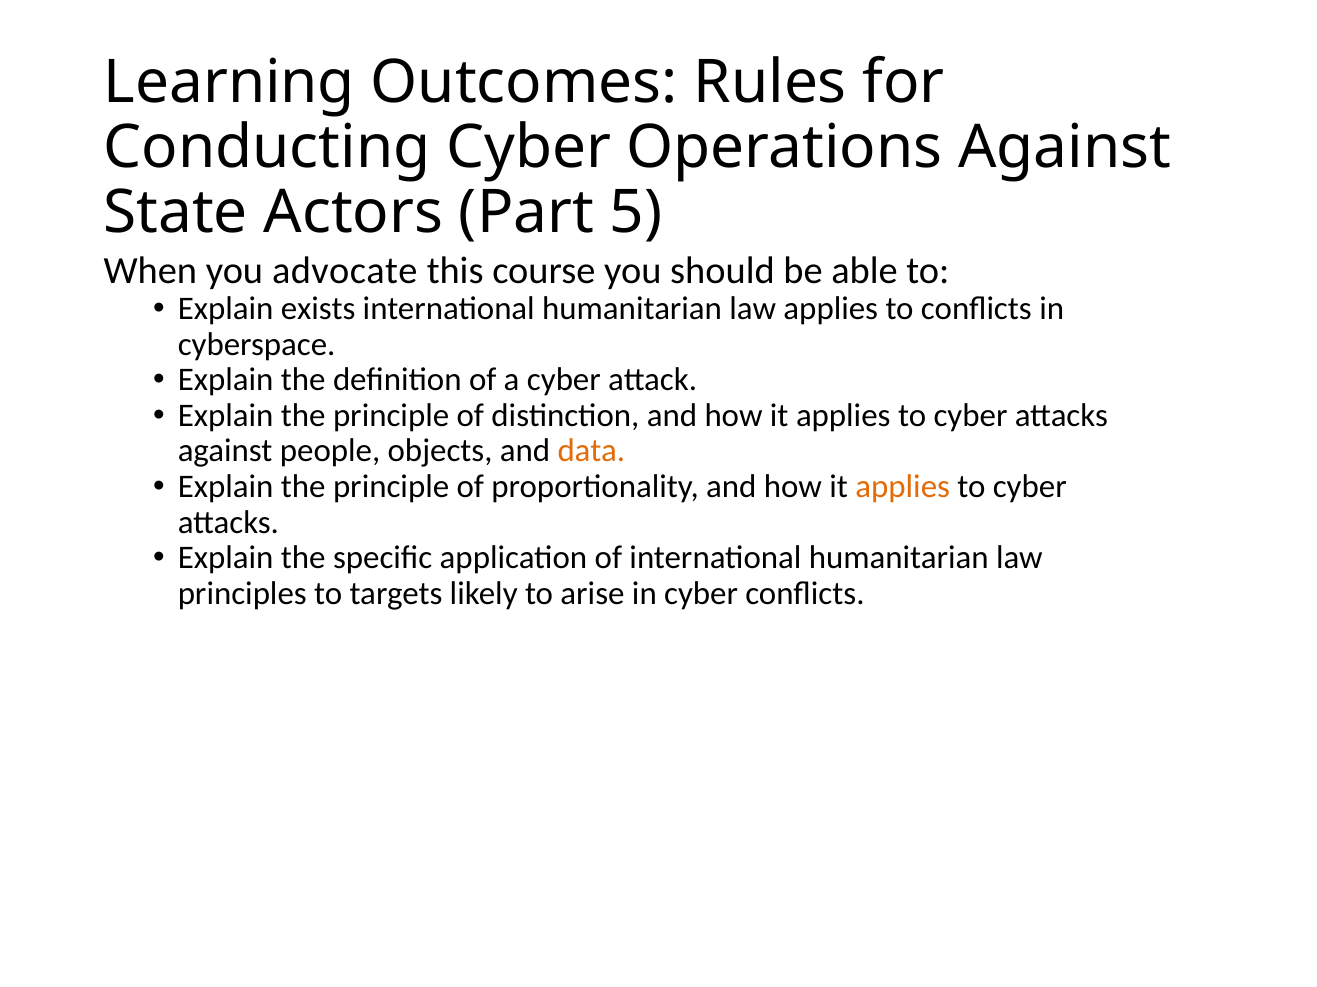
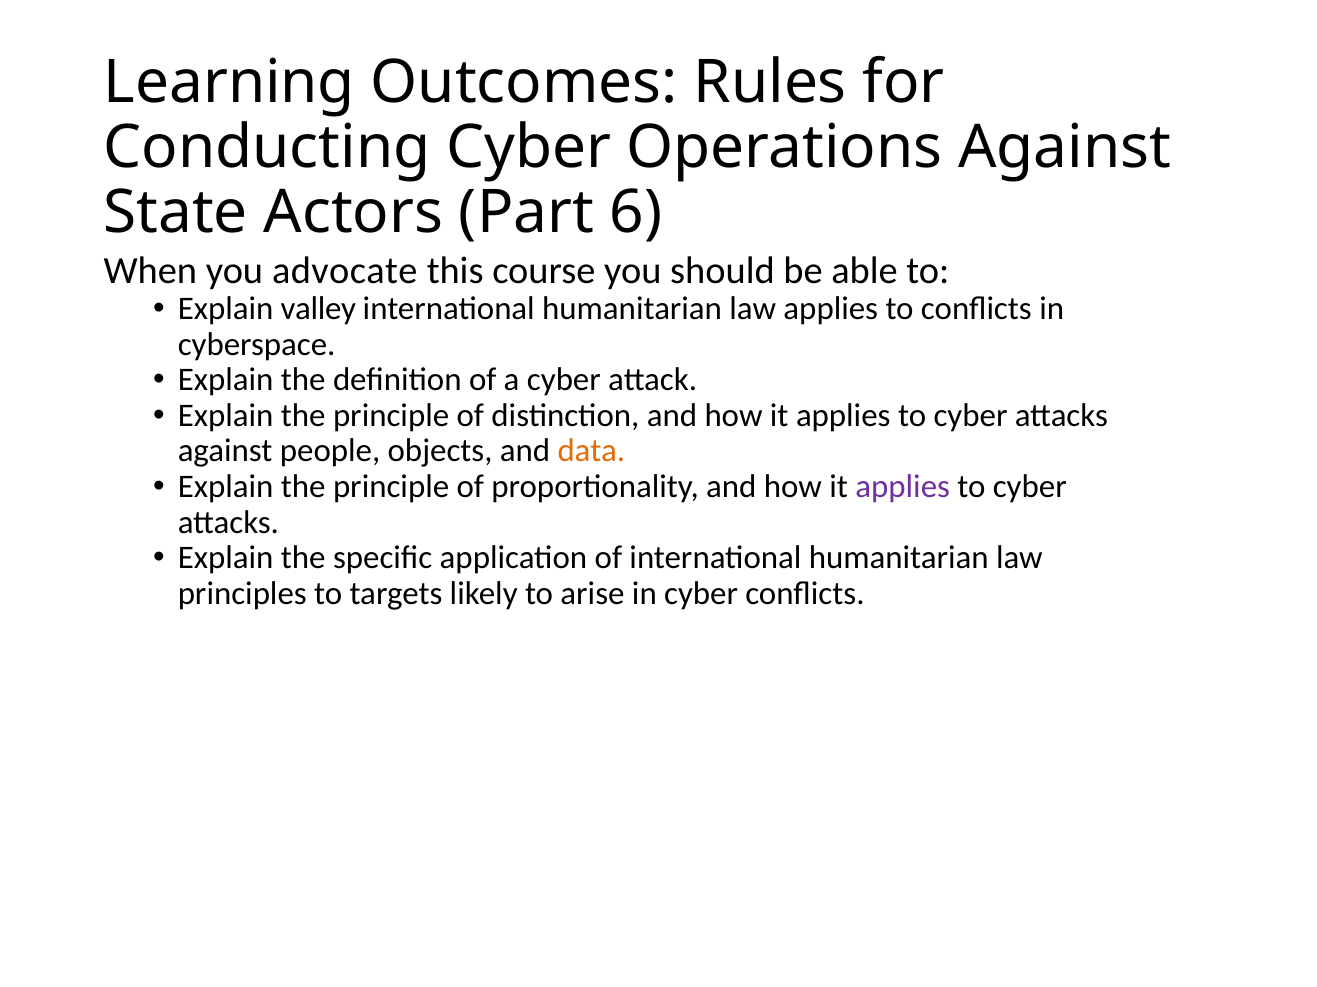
5: 5 -> 6 (636, 213)
exists: exists -> valley (318, 309)
applies colour: orange -> purple (903, 487)
